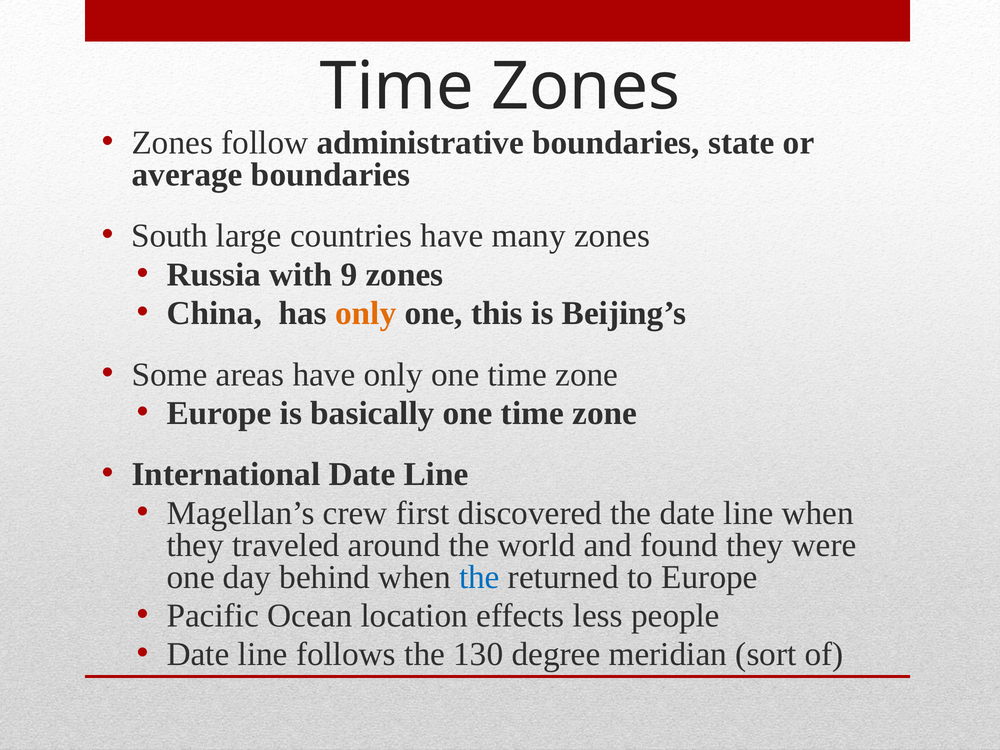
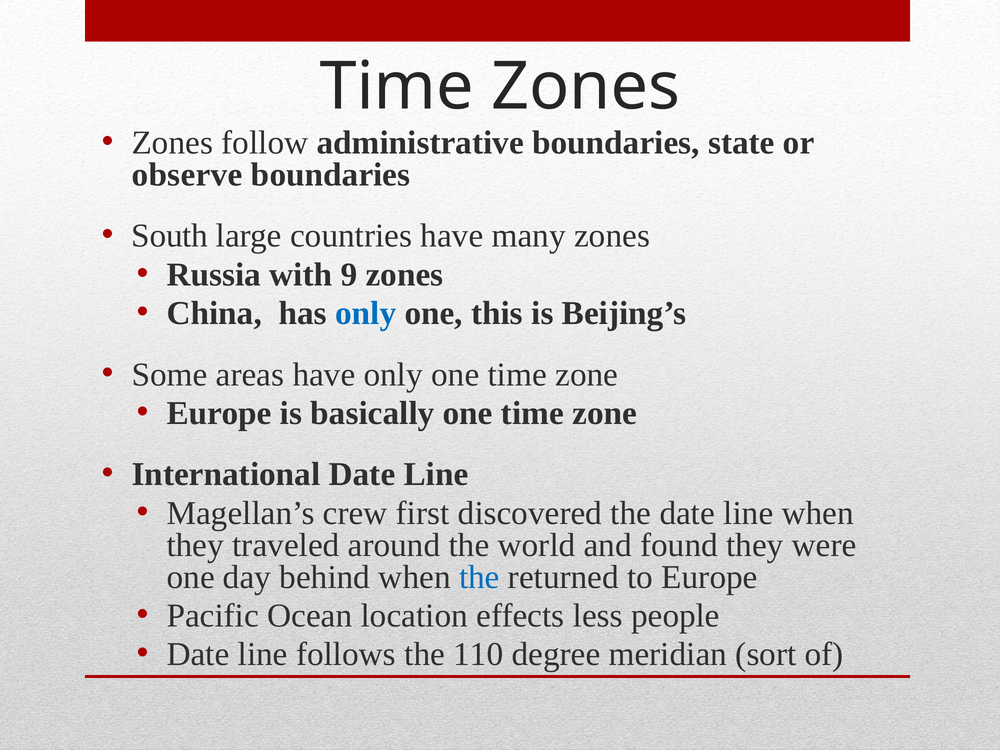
average: average -> observe (187, 175)
only colour: orange -> blue (366, 313)
130: 130 -> 110 (478, 654)
